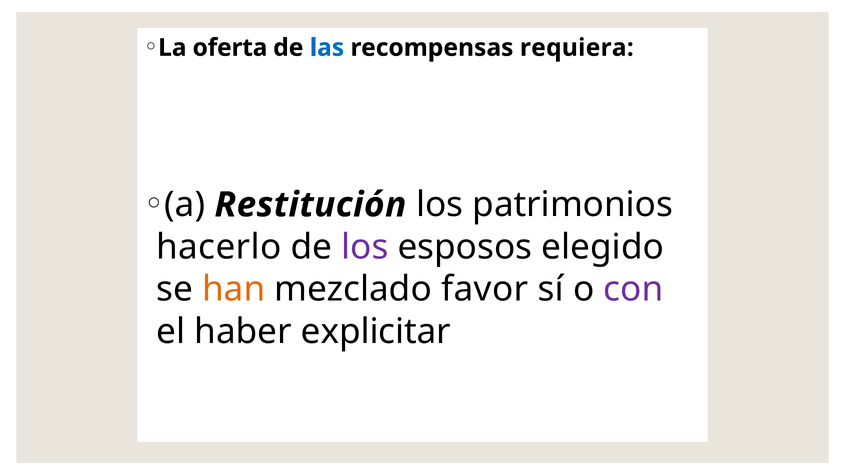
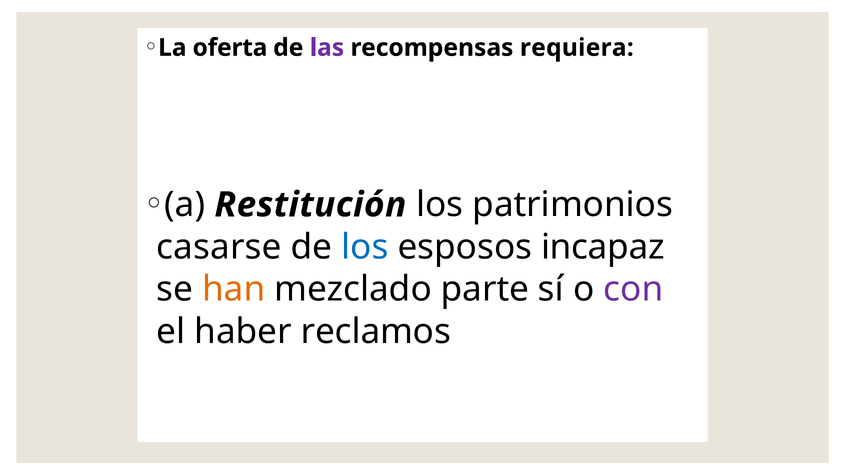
las colour: blue -> purple (327, 48)
hacerlo: hacerlo -> casarse (219, 247)
los colour: purple -> blue (365, 247)
elegido: elegido -> incapaz (603, 247)
favor: favor -> parte (485, 289)
explicitar: explicitar -> reclamos (376, 332)
